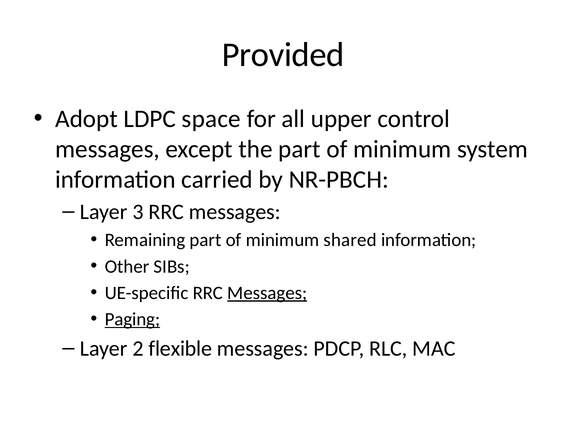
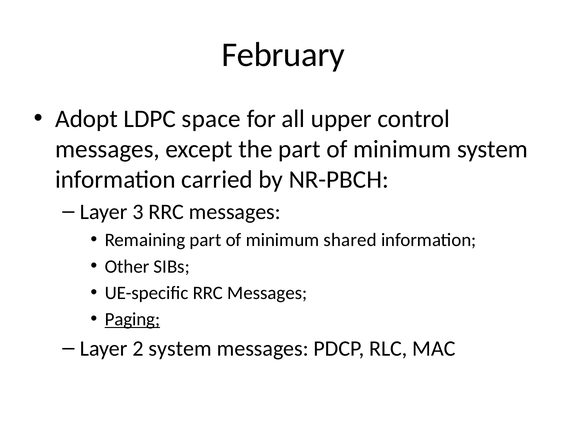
Provided: Provided -> February (283, 55)
Messages underline: present -> none (267, 293)
2 flexible: flexible -> system (180, 348)
